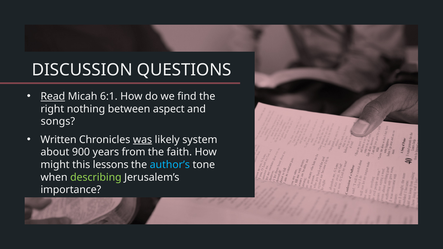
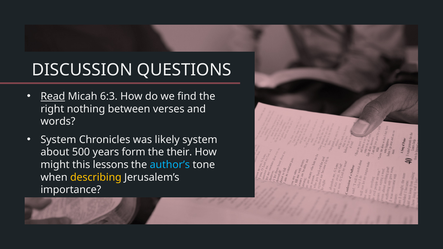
6:1: 6:1 -> 6:3 (109, 97)
aspect: aspect -> verses (169, 109)
songs: songs -> words (58, 122)
Written: Written -> System (58, 140)
was underline: present -> none (143, 140)
900: 900 -> 500 (81, 152)
from: from -> form (134, 152)
faith: faith -> their (179, 152)
describing colour: light green -> yellow (96, 177)
